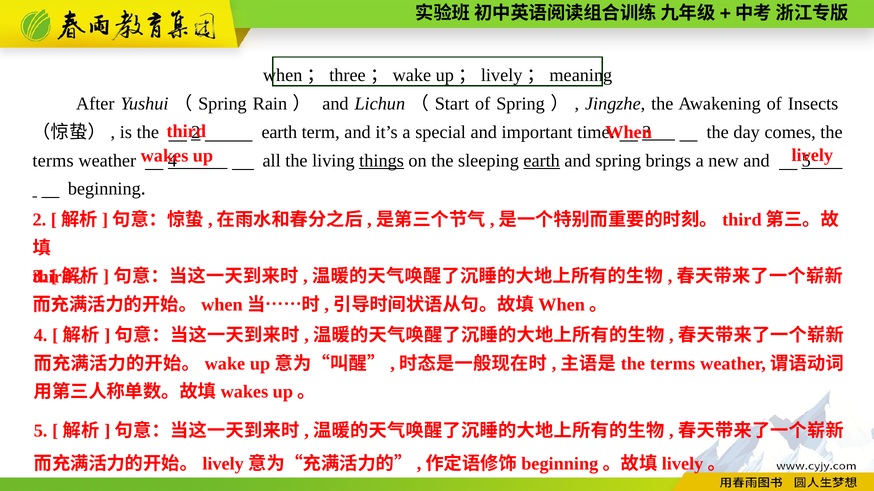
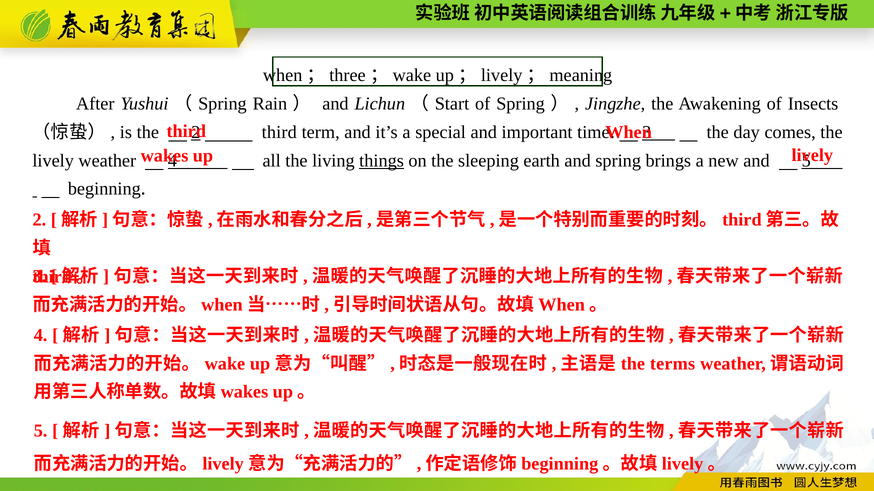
earth: earth -> third (279, 132)
terms: terms -> lively (53, 161)
earth underline: present -> none (542, 161)
